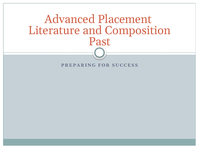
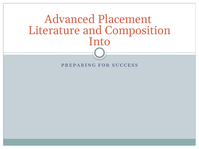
Past: Past -> Into (99, 42)
